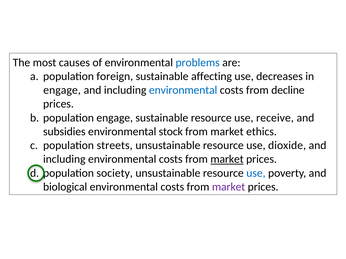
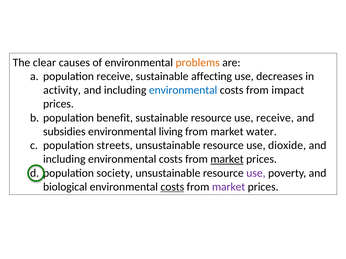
most: most -> clear (44, 63)
problems colour: blue -> orange (198, 63)
population foreign: foreign -> receive (115, 76)
engage: engage -> activity (62, 90)
decline: decline -> impact (288, 90)
population engage: engage -> benefit (115, 118)
stock: stock -> living (171, 132)
ethics: ethics -> water (261, 132)
use colour: blue -> purple (256, 173)
costs underline: none -> present (172, 187)
